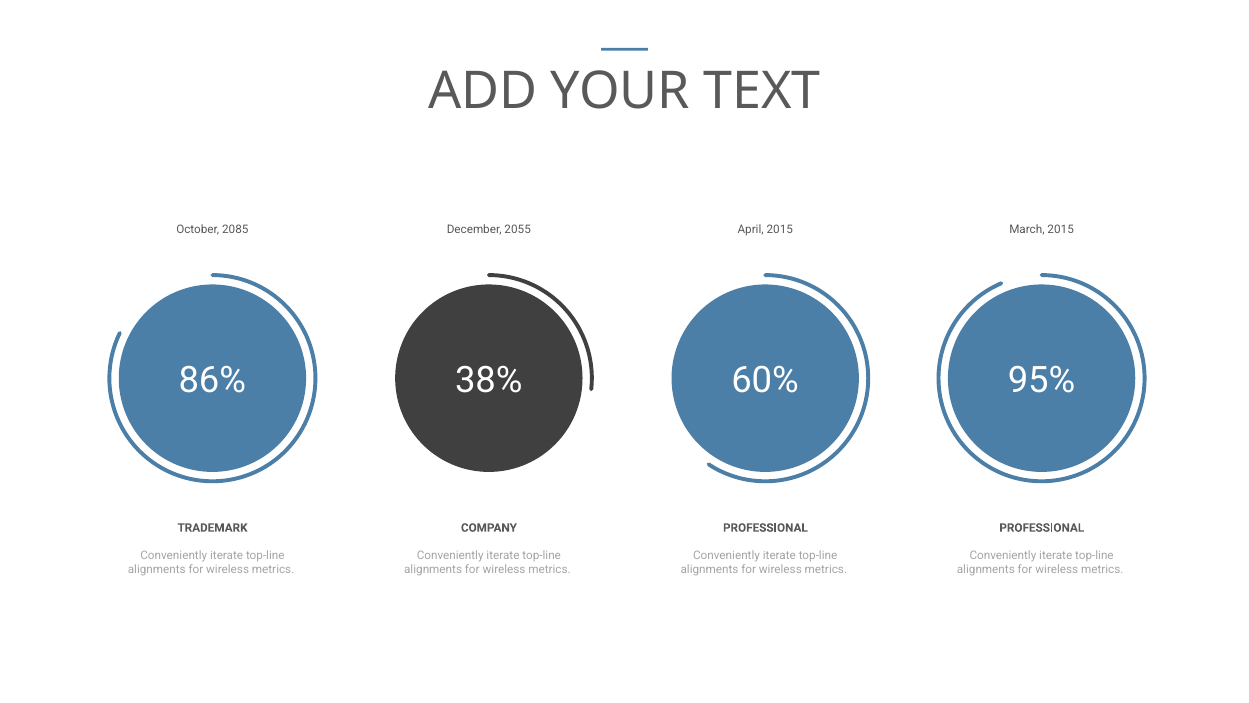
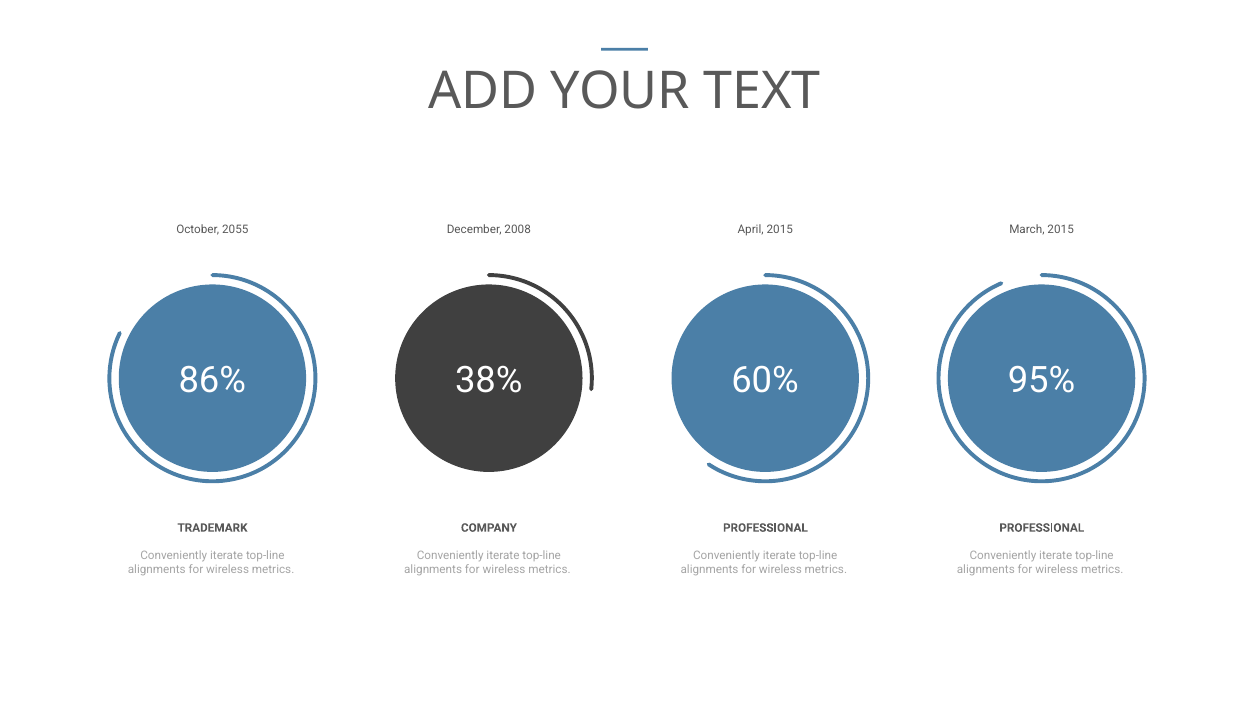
2085: 2085 -> 2055 (235, 230)
2055: 2055 -> 2008 (518, 230)
